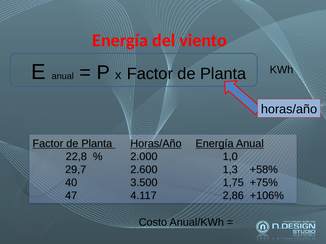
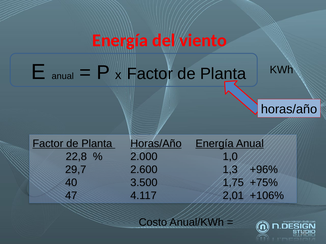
+58%: +58% -> +96% (264, 170)
2,86: 2,86 -> 2,01 (233, 196)
